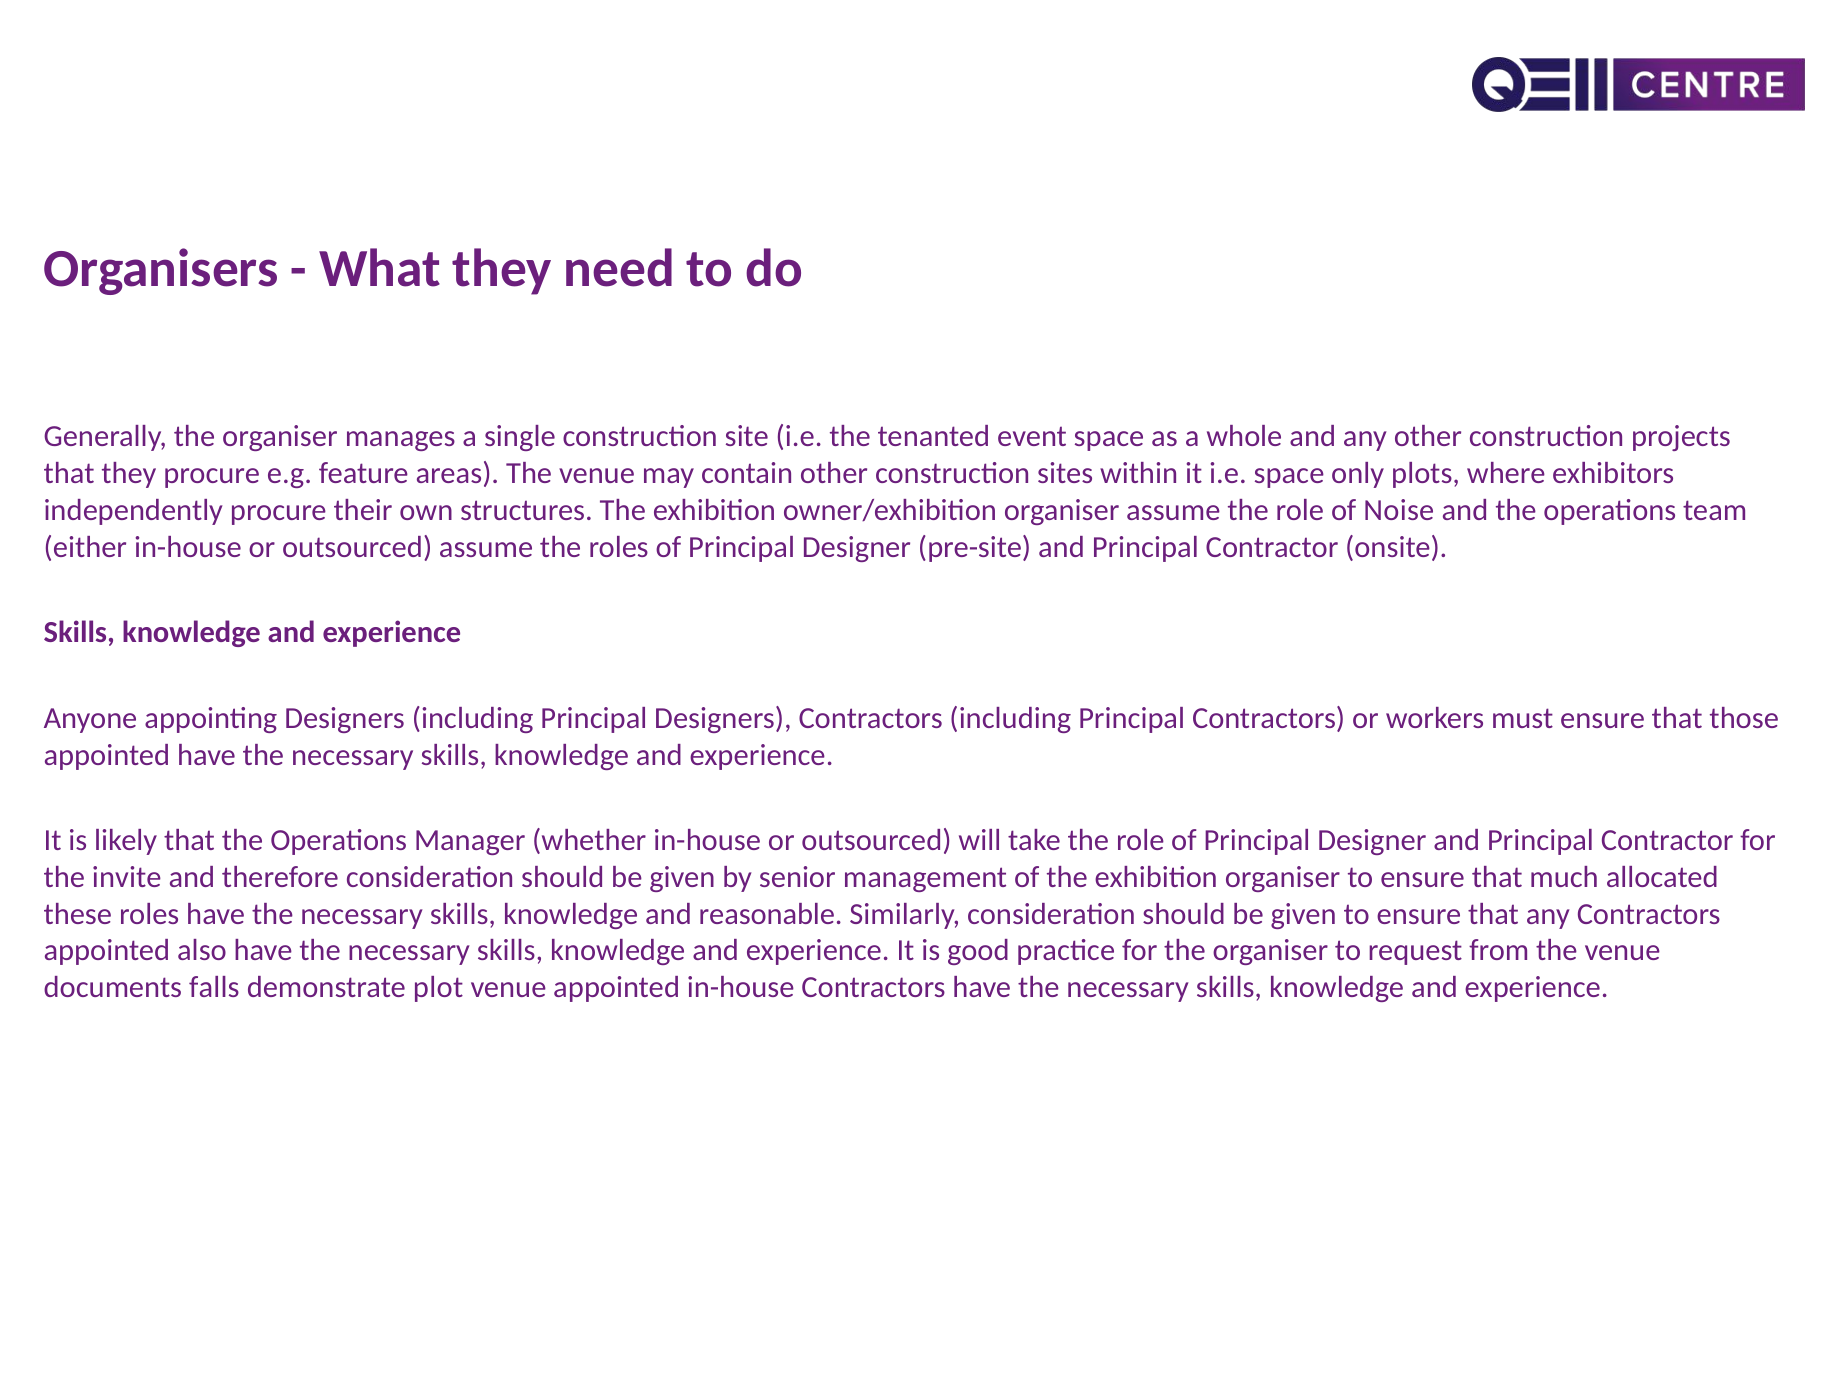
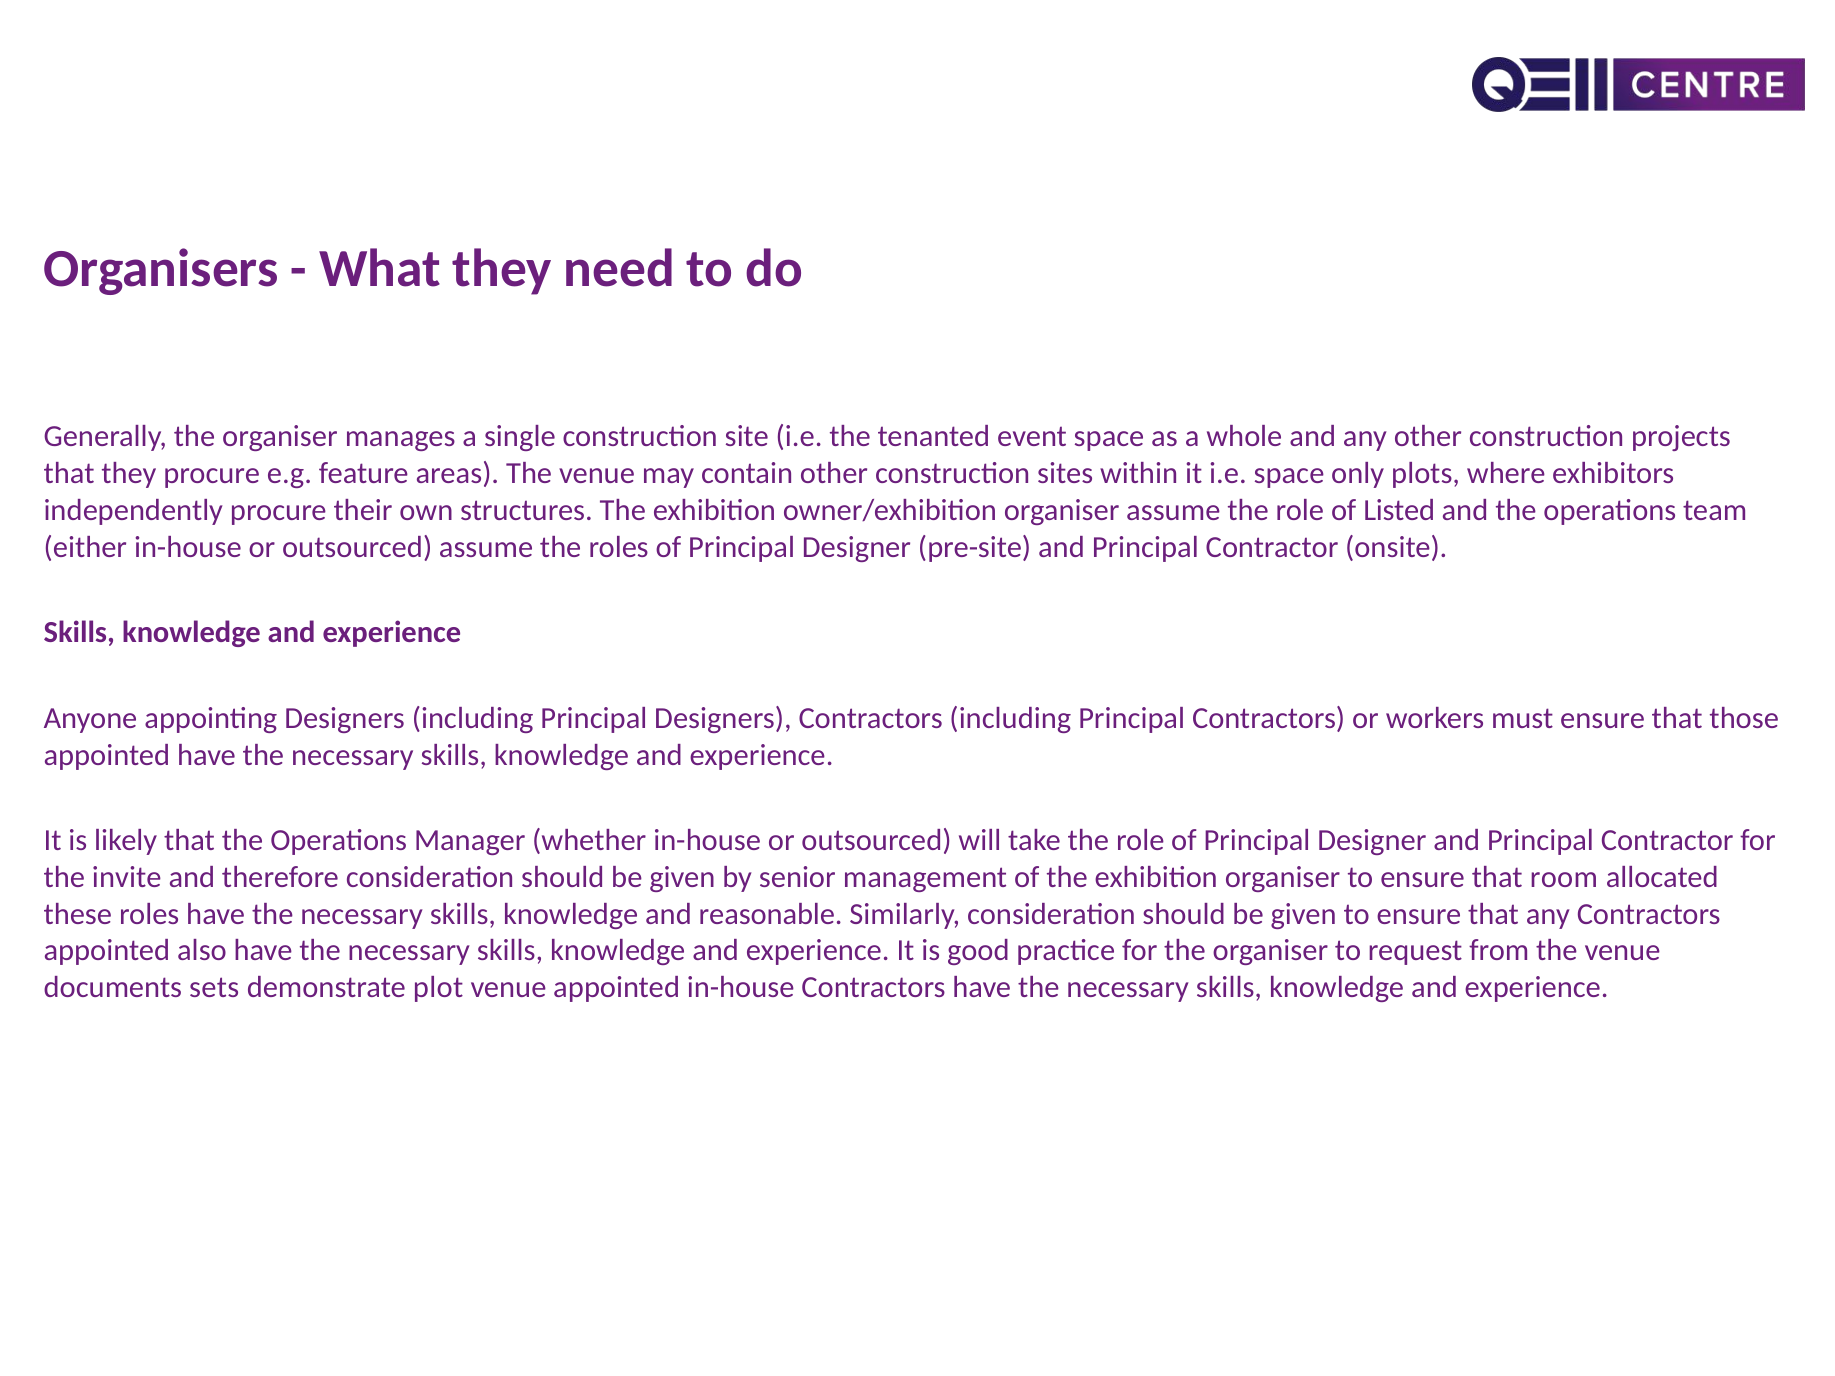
Noise: Noise -> Listed (1399, 510)
much: much -> room (1564, 878)
falls: falls -> sets (214, 988)
